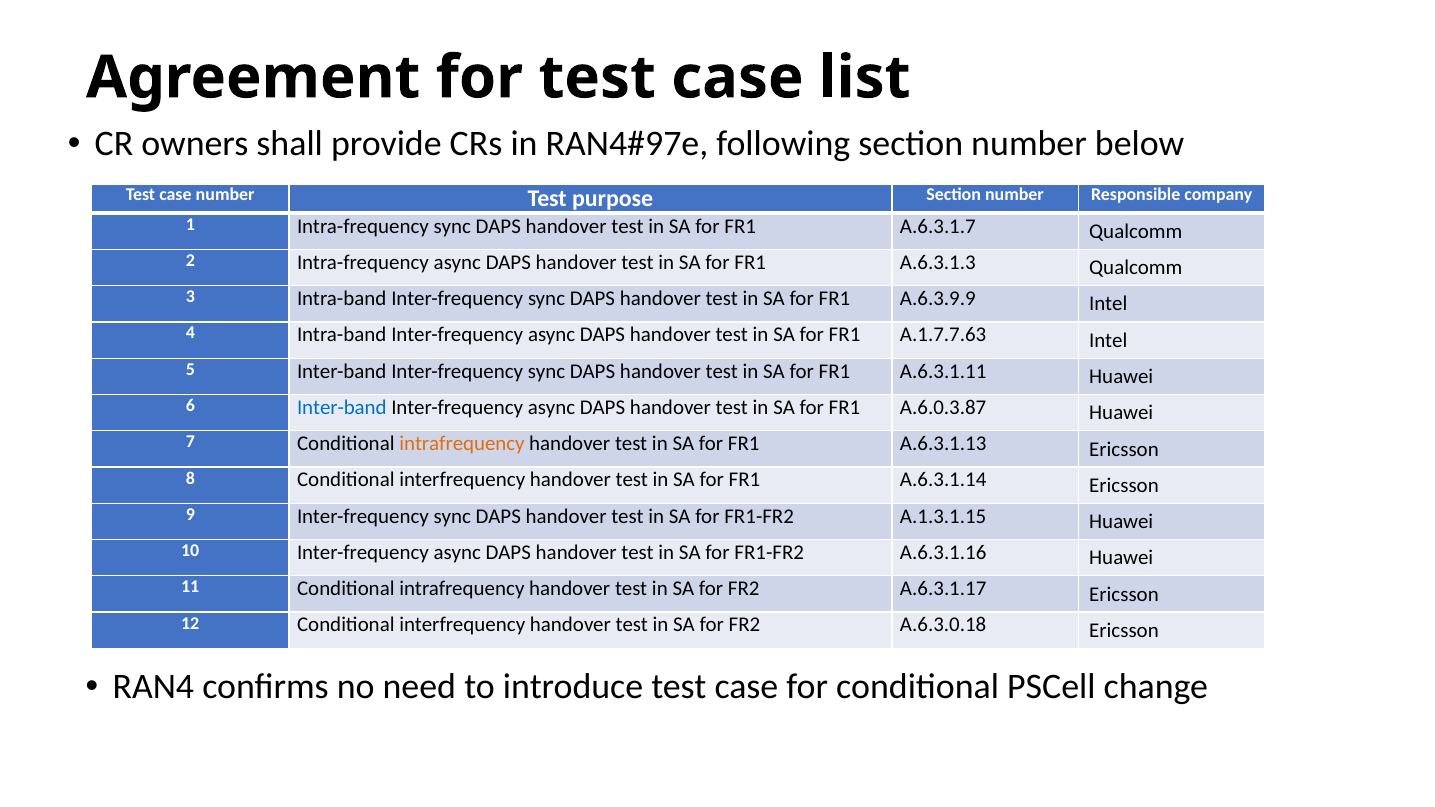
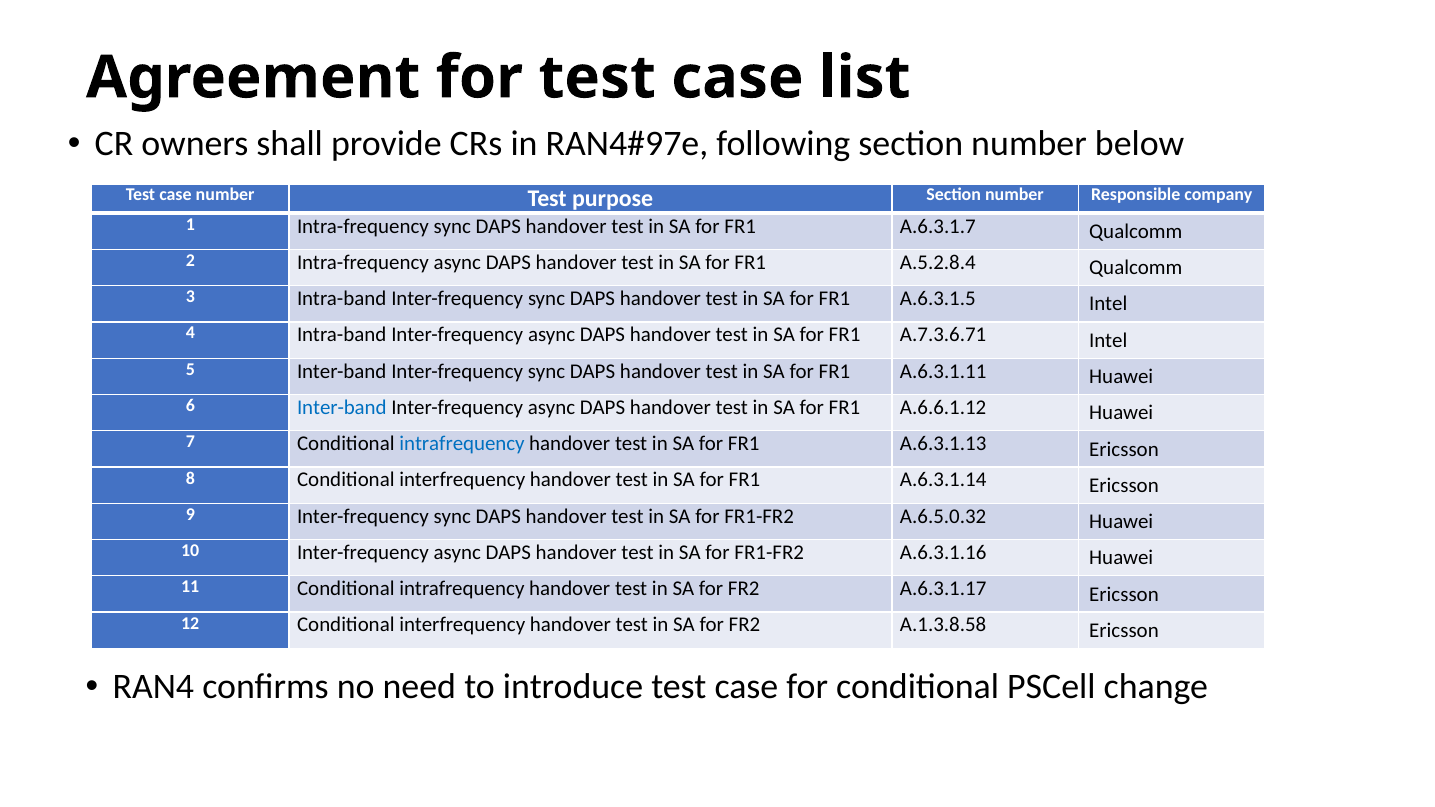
A.6.3.1.3: A.6.3.1.3 -> A.5.2.8.4 (938, 262)
A.6.3.9.9: A.6.3.9.9 -> A.6.3.1.5 (938, 299)
A.1.7.7.63: A.1.7.7.63 -> A.7.3.6.71 (943, 335)
A.6.0.3.87: A.6.0.3.87 -> A.6.6.1.12 (943, 408)
intrafrequency colour: orange -> blue (462, 444)
A.1.3.1.15: A.1.3.1.15 -> A.6.5.0.32 (943, 516)
A.6.3.0.18: A.6.3.0.18 -> A.1.3.8.58 (943, 625)
